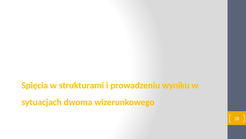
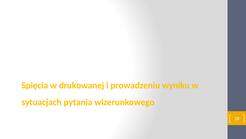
strukturami: strukturami -> drukowanej (82, 85)
dwoma: dwoma -> pytania (78, 102)
